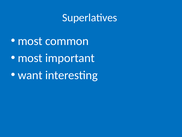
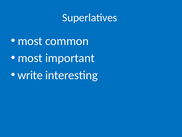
want: want -> write (30, 75)
